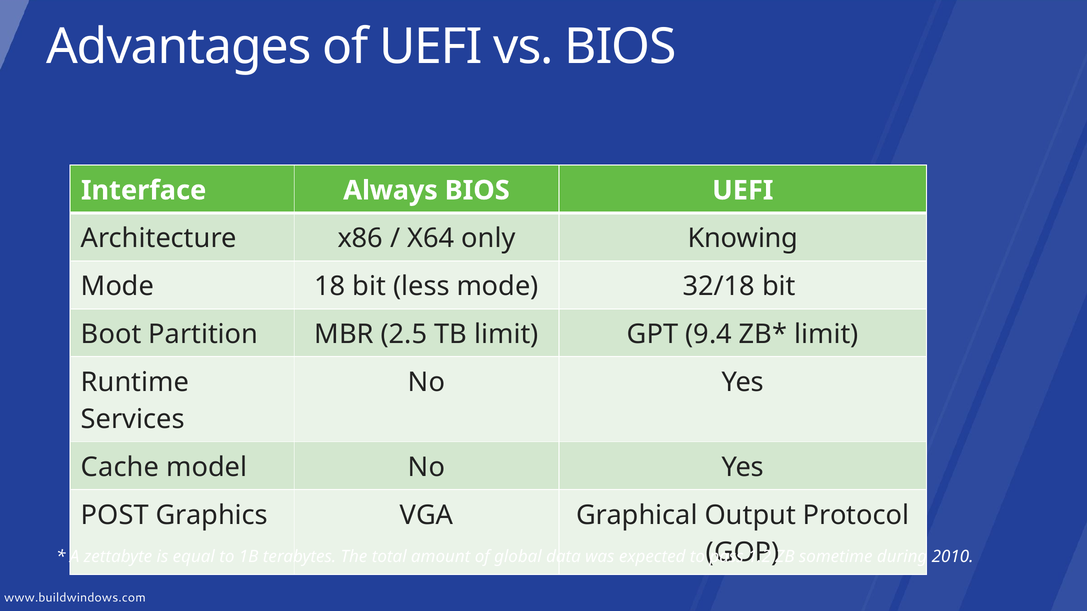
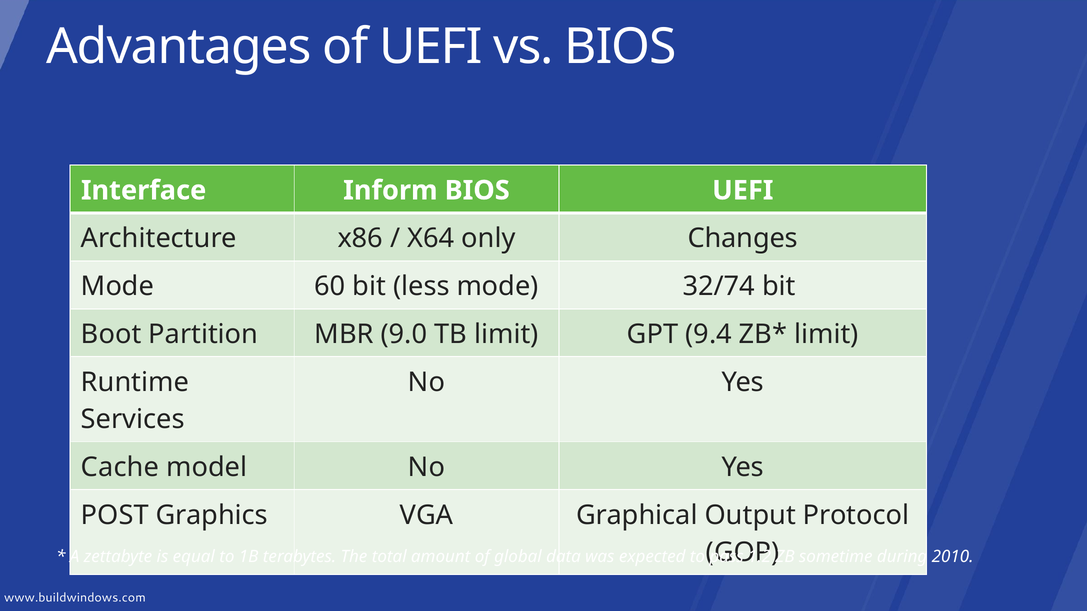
Always: Always -> Inform (390, 191)
Knowing: Knowing -> Changes (743, 239)
18: 18 -> 60 (330, 287)
32/18: 32/18 -> 32/74 (719, 287)
2.5: 2.5 -> 9.0 (404, 335)
